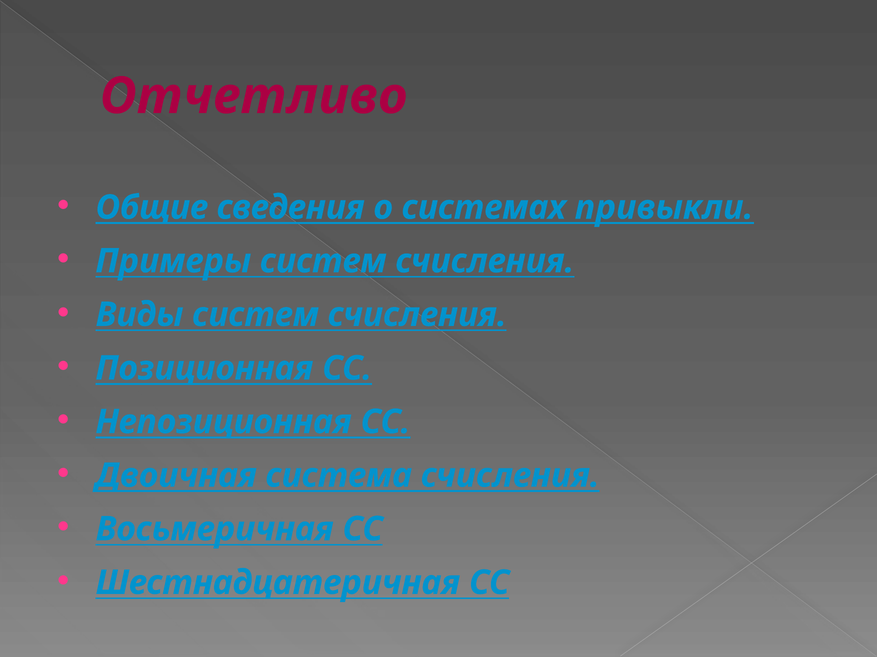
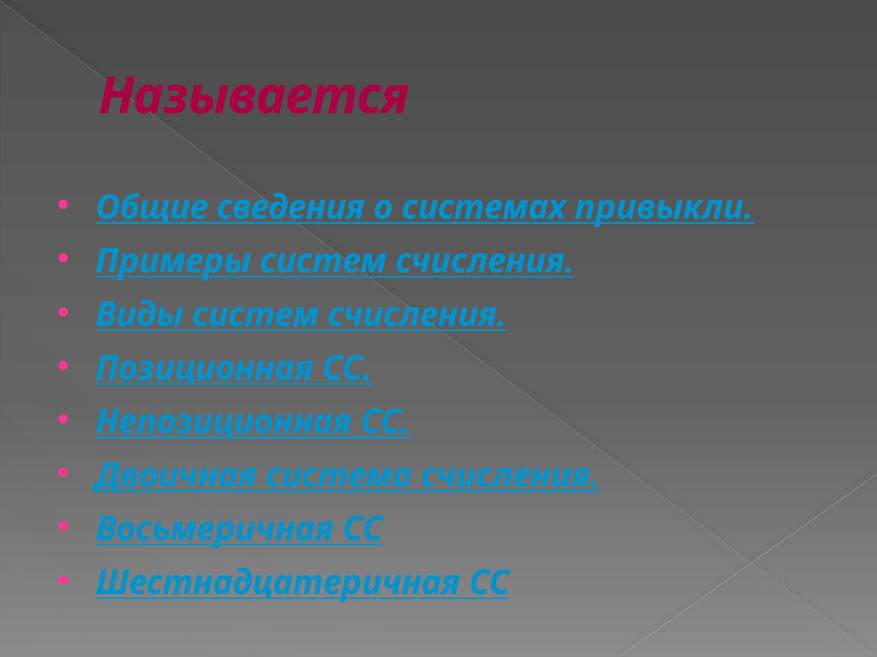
Отчетливо: Отчетливо -> Называется (254, 96)
